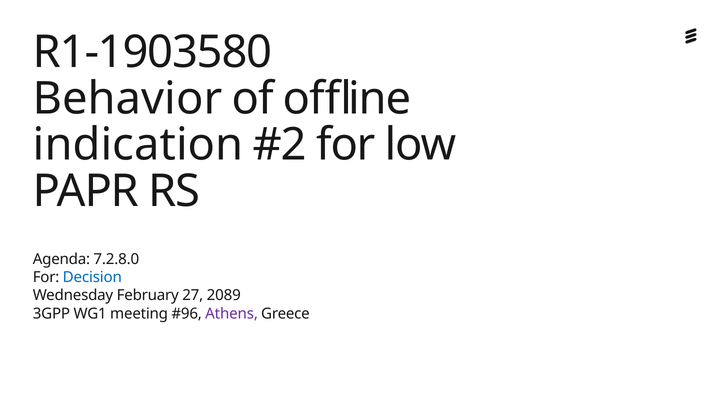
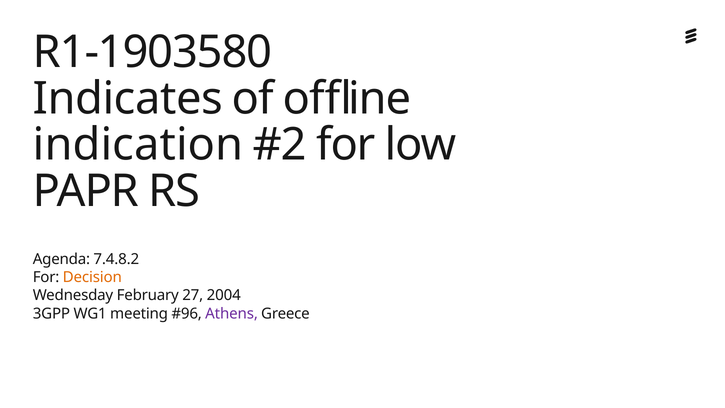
Behavior: Behavior -> Indicates (128, 99)
7.2.8.0: 7.2.8.0 -> 7.4.8.2 (116, 259)
Decision colour: blue -> orange (92, 277)
2089: 2089 -> 2004 (224, 295)
